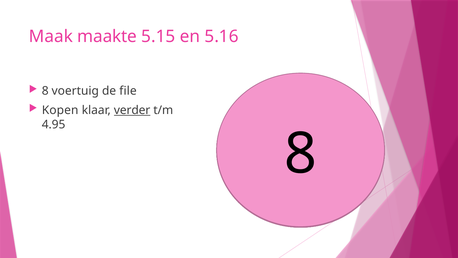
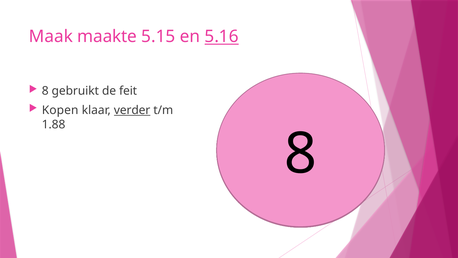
5.16 underline: none -> present (222, 37)
voertuig: voertuig -> gebruikt (75, 91)
file: file -> feit (128, 91)
4.95: 4.95 -> 1.88 (54, 124)
